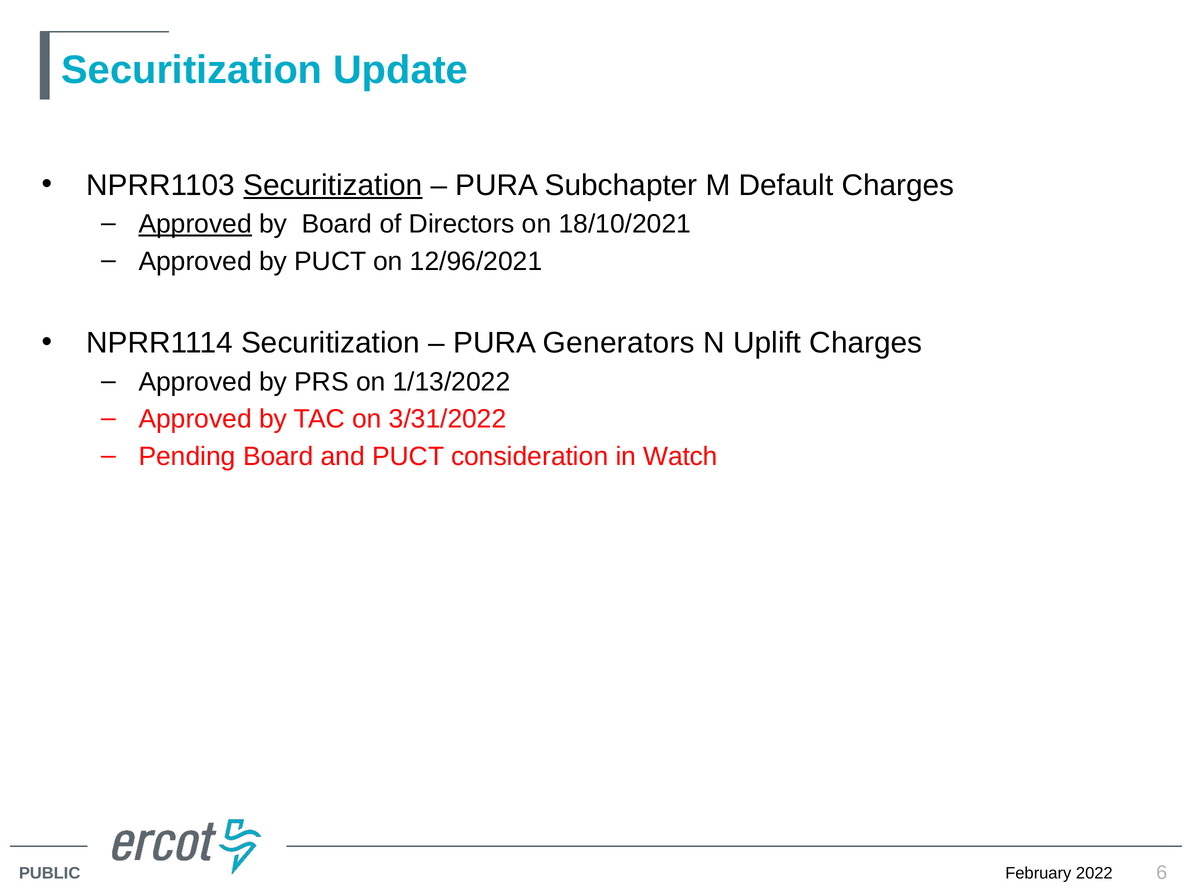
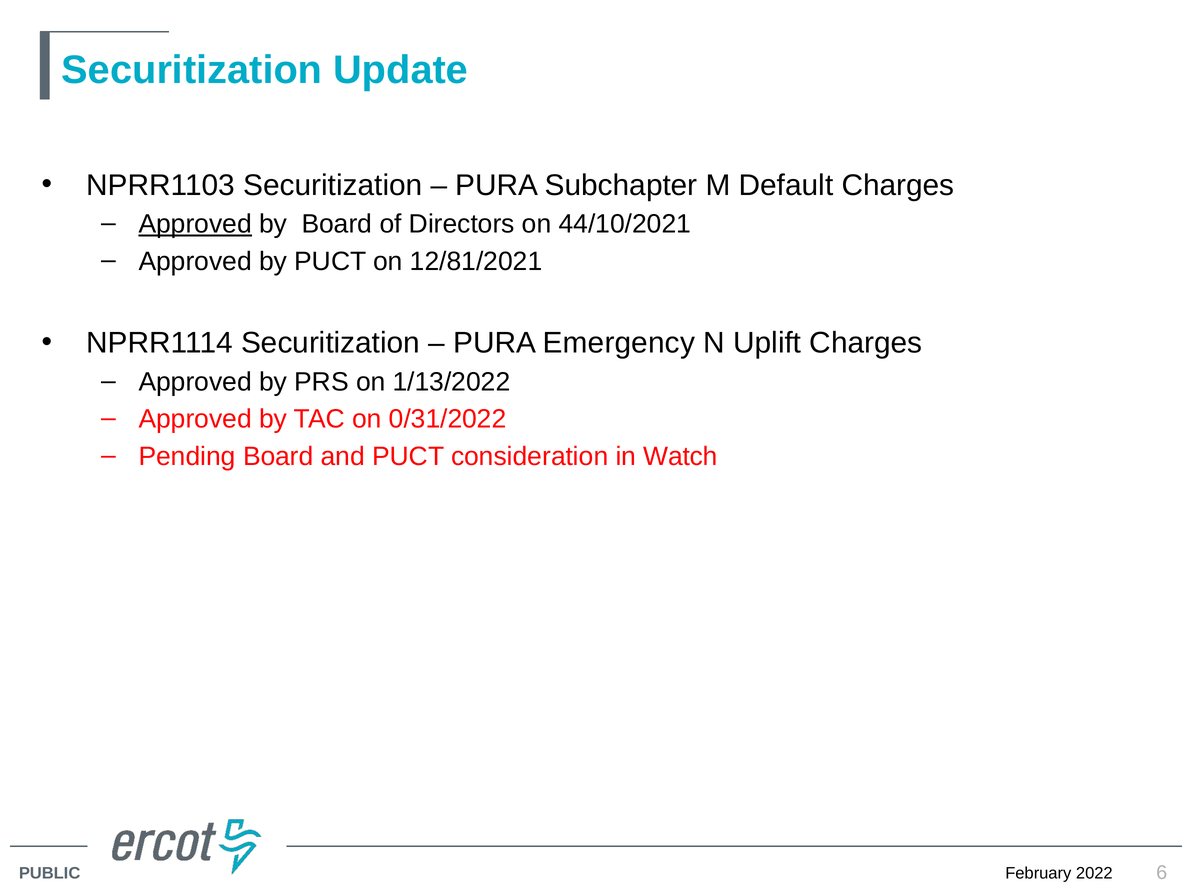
Securitization underline: present -> none (333, 185)
18/10/2021: 18/10/2021 -> 44/10/2021 (625, 224)
12/96/2021: 12/96/2021 -> 12/81/2021 (476, 261)
Generators: Generators -> Emergency (619, 343)
3/31/2022: 3/31/2022 -> 0/31/2022 (448, 419)
